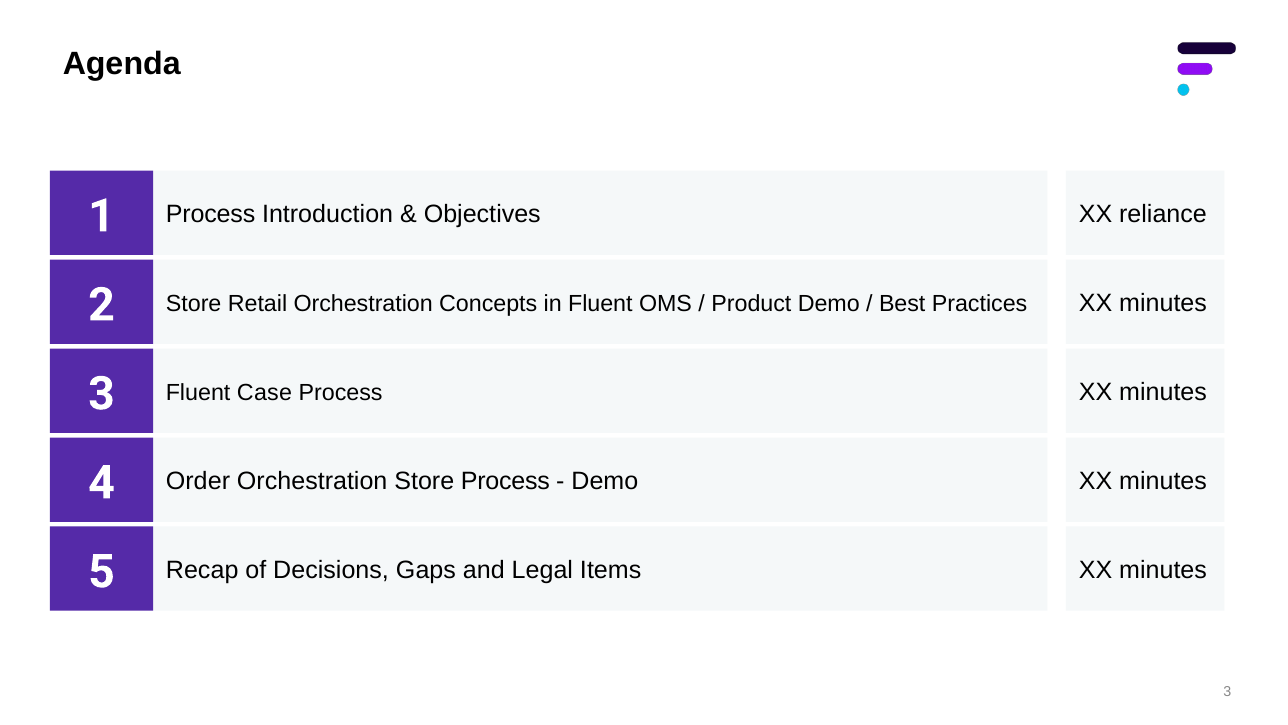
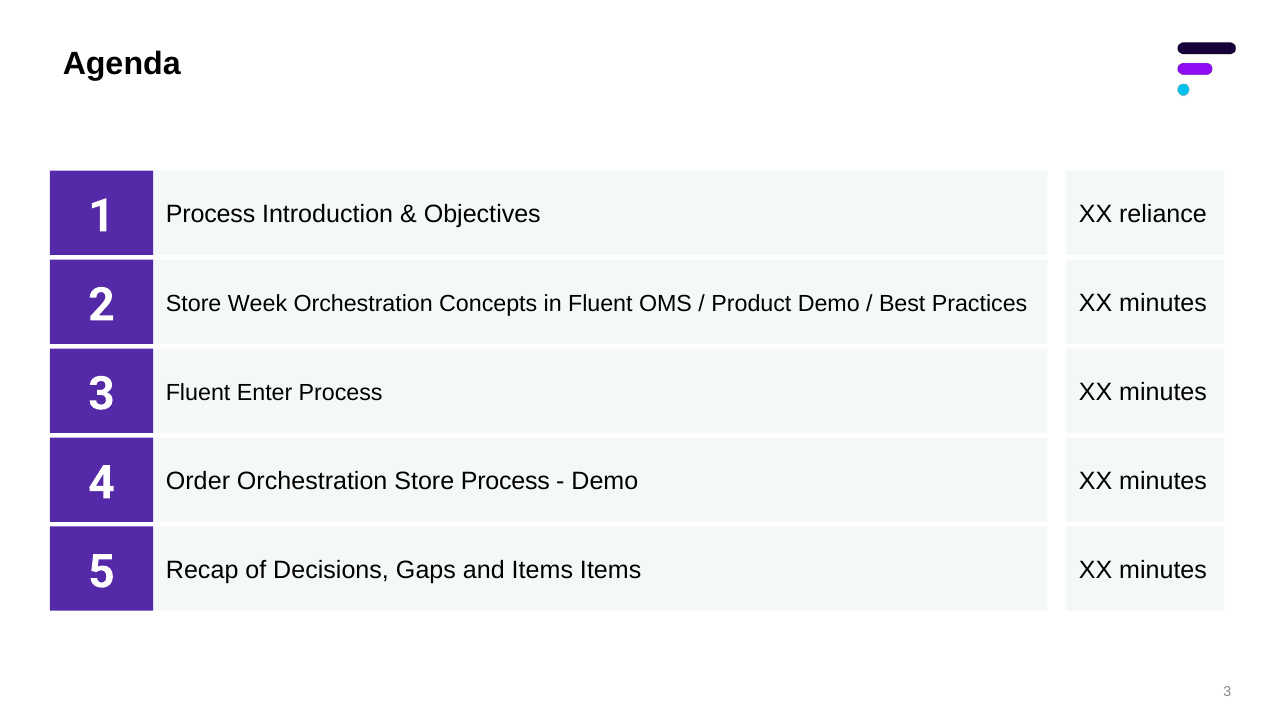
Retail: Retail -> Week (258, 303)
Case: Case -> Enter (265, 392)
and Legal: Legal -> Items (542, 570)
